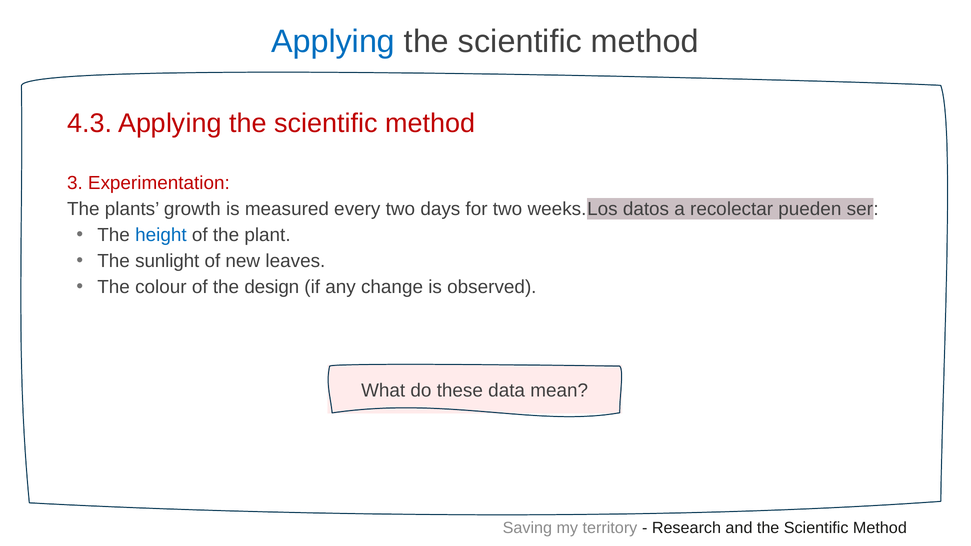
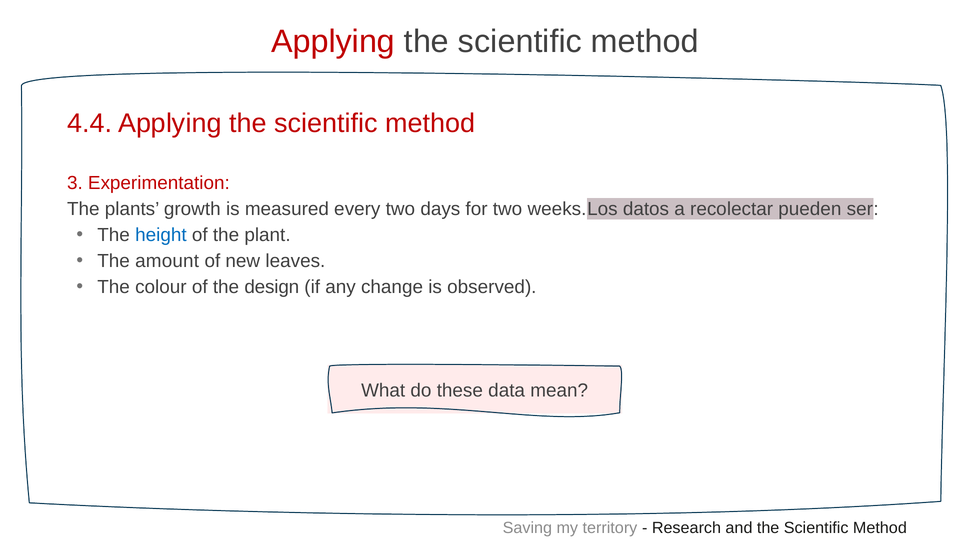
Applying colour: blue -> red (333, 42)
4.3: 4.3 -> 4.4 (90, 123)
sunlight: sunlight -> amount (167, 261)
